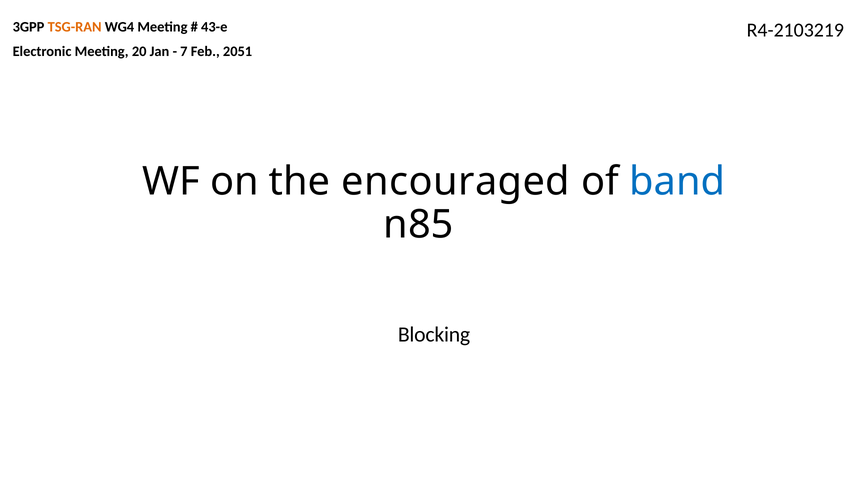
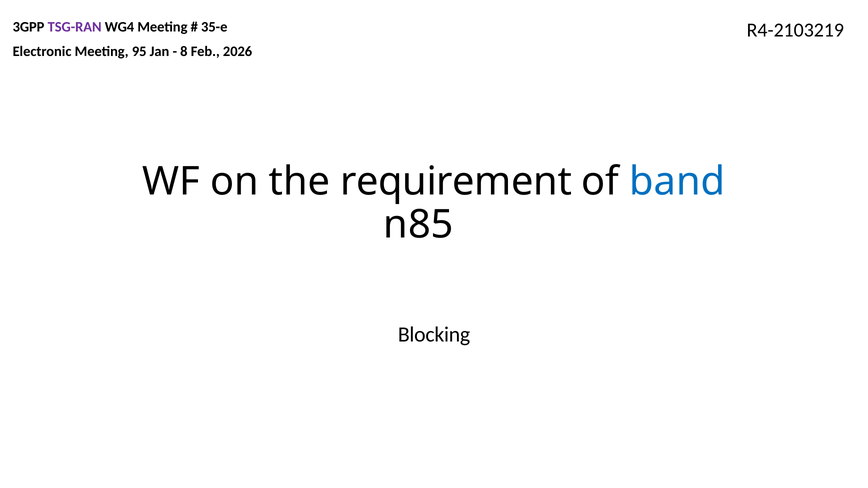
TSG-RAN colour: orange -> purple (75, 27)
43-e: 43-e -> 35-e (214, 27)
20: 20 -> 95 (139, 52)
7: 7 -> 8 (184, 52)
2051: 2051 -> 2026 (238, 52)
encouraged: encouraged -> requirement (456, 182)
